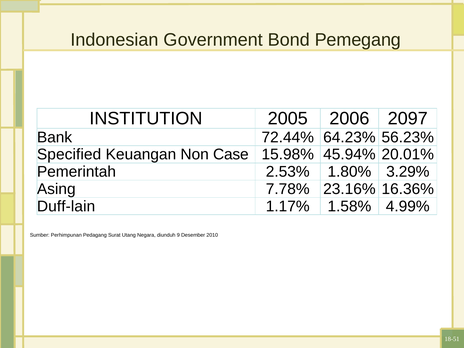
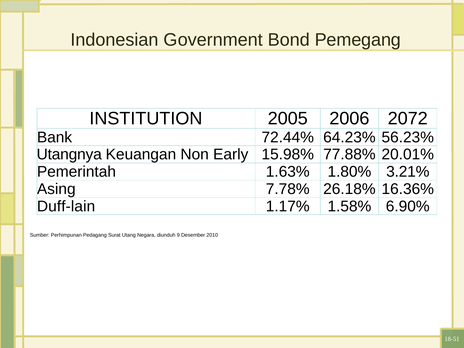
2097: 2097 -> 2072 (408, 119)
Specified: Specified -> Utangnya (69, 155)
Case: Case -> Early (231, 155)
45.94%: 45.94% -> 77.88% (349, 155)
2.53%: 2.53% -> 1.63% (288, 172)
3.29%: 3.29% -> 3.21% (408, 172)
23.16%: 23.16% -> 26.18% (349, 189)
4.99%: 4.99% -> 6.90% (408, 206)
